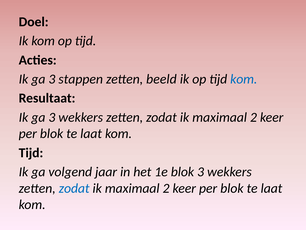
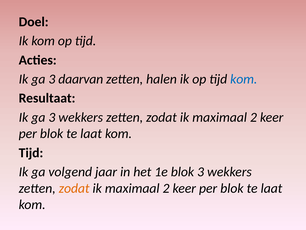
stappen: stappen -> daarvan (81, 79)
beeld: beeld -> halen (161, 79)
zodat colour: blue -> orange (74, 188)
